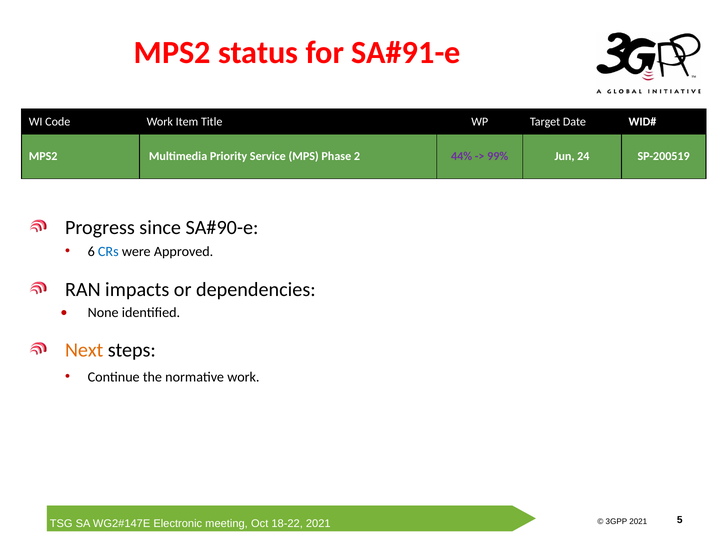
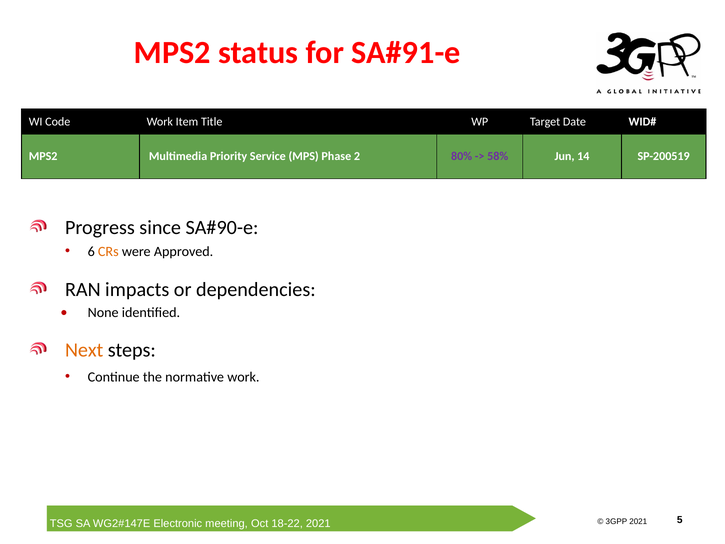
44%: 44% -> 80% (462, 156)
99%: 99% -> 58% (498, 156)
24: 24 -> 14 (583, 156)
CRs colour: blue -> orange (108, 251)
